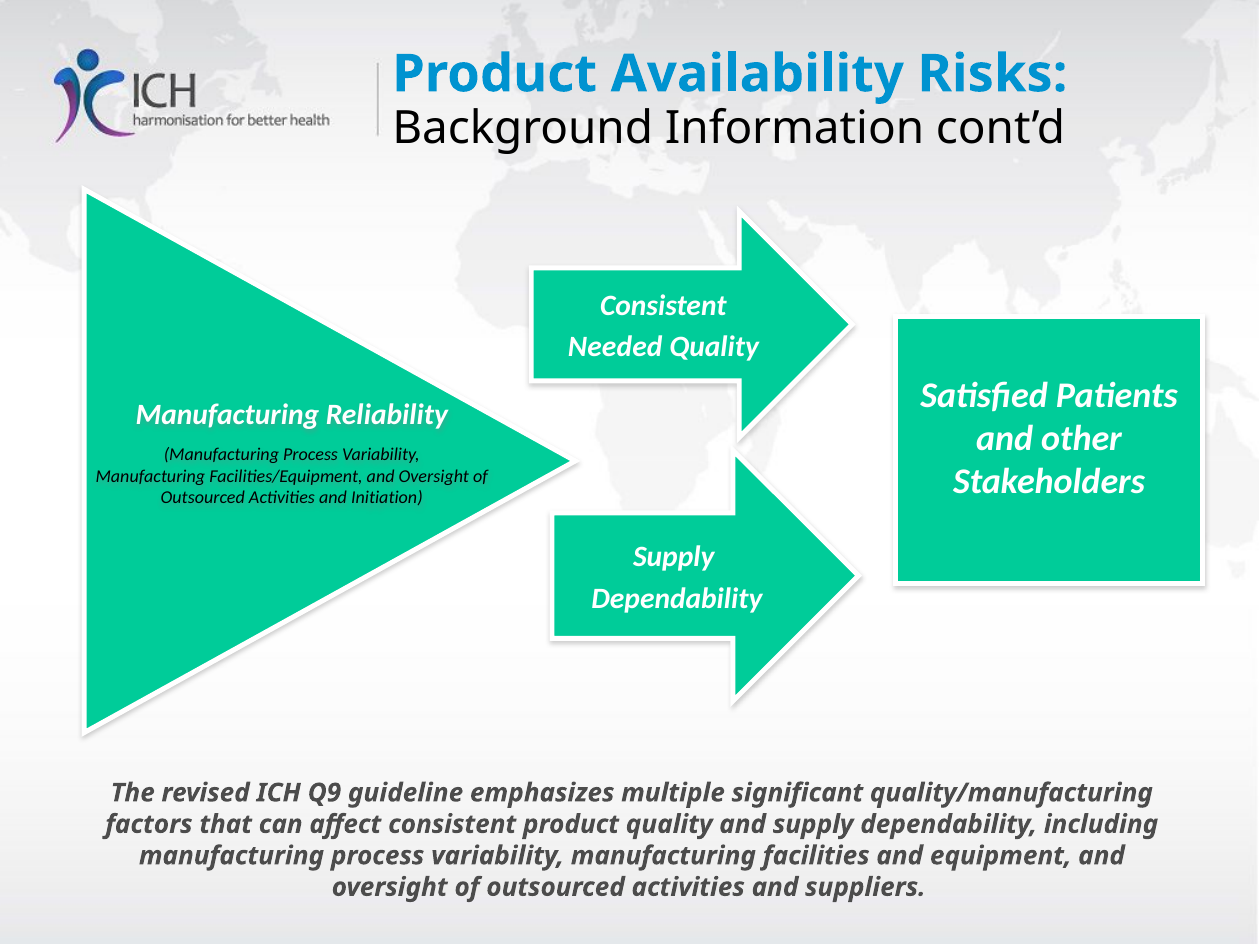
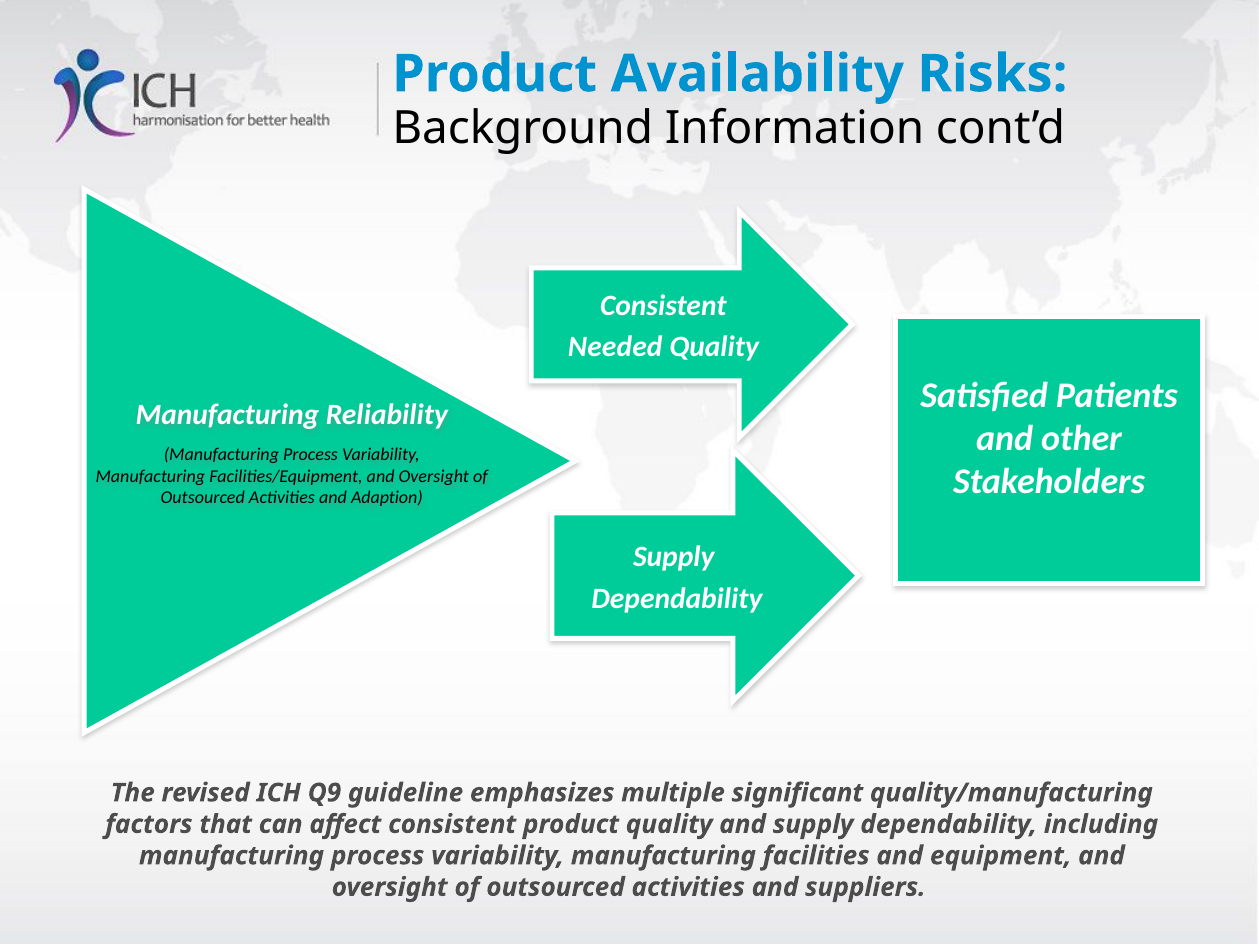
Initiation: Initiation -> Adaption (387, 498)
